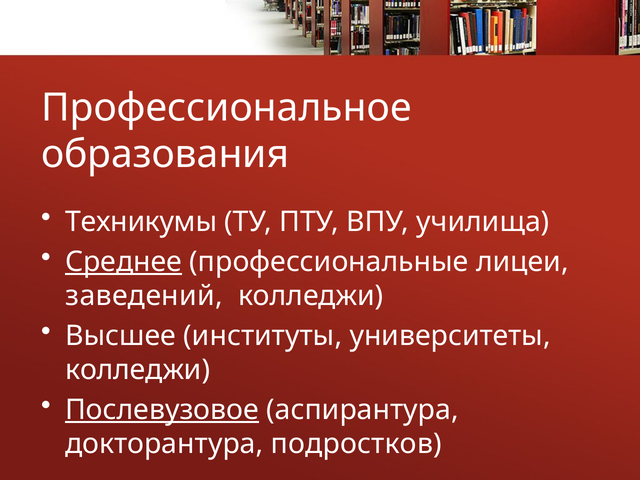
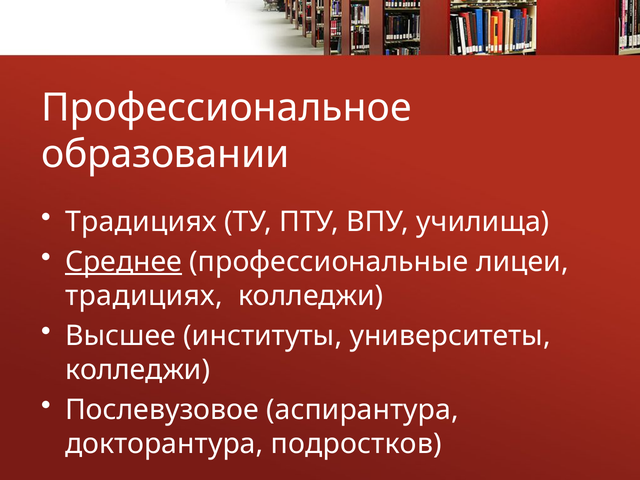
образования: образования -> образовании (165, 155)
Техникумы: Техникумы -> Традициях (141, 222)
заведений: заведений -> традициях (144, 296)
Послевузовое underline: present -> none (162, 410)
